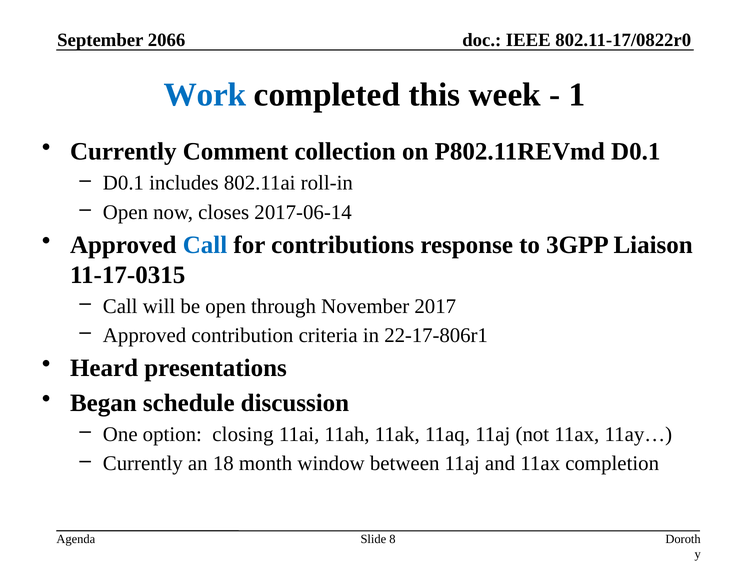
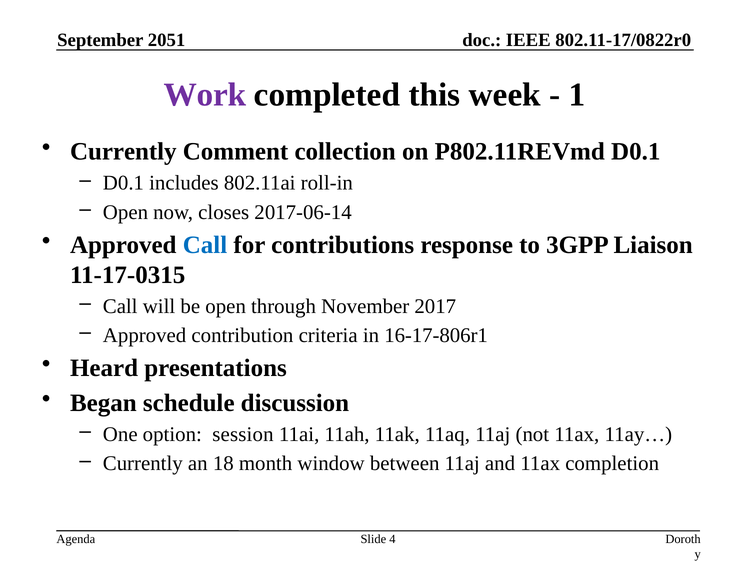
2066: 2066 -> 2051 (167, 40)
Work colour: blue -> purple (205, 95)
22-17-806r1: 22-17-806r1 -> 16-17-806r1 (436, 336)
closing: closing -> session (243, 435)
8: 8 -> 4 (392, 539)
